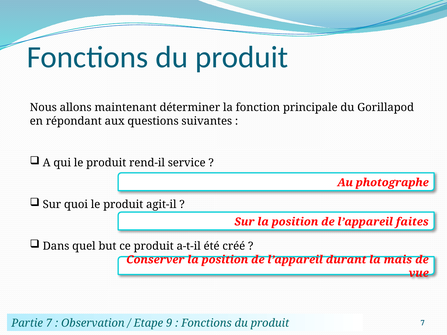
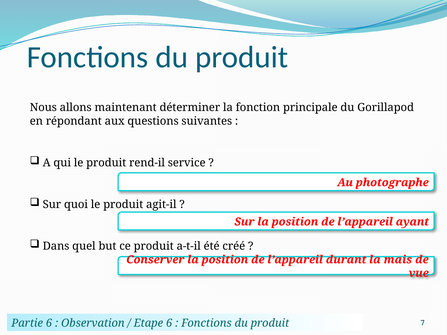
faites: faites -> ayant (412, 222)
Partie 7: 7 -> 6 (49, 323)
Etape 9: 9 -> 6 (169, 323)
